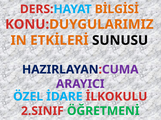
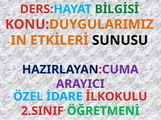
BİLGİSİ colour: orange -> green (117, 9)
